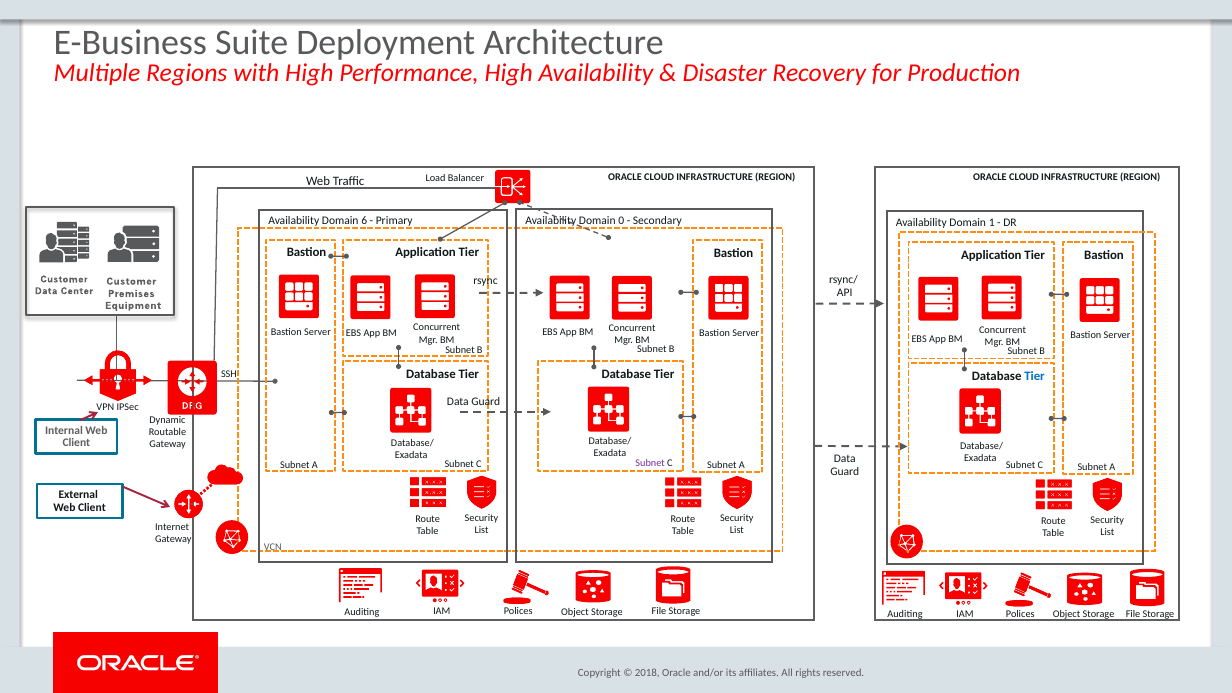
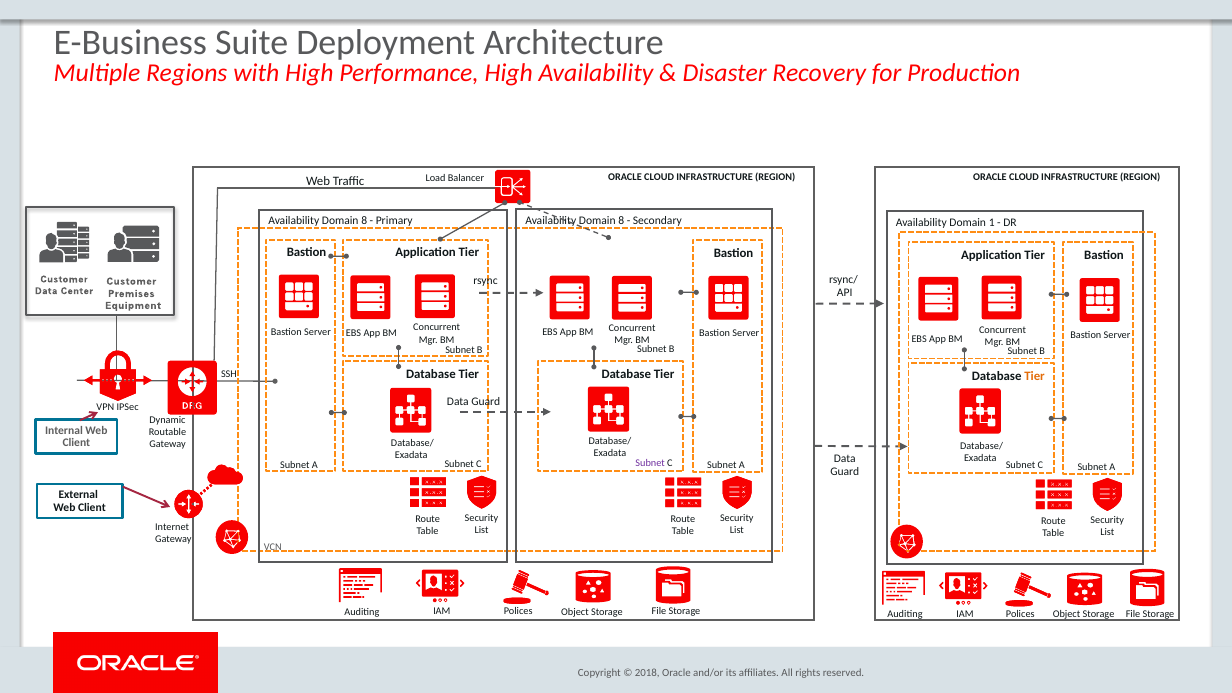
6: 6 -> 8 (364, 221)
Primary Availability Domain 0: 0 -> 8 (621, 220)
Tier colour: blue -> orange (1035, 377)
